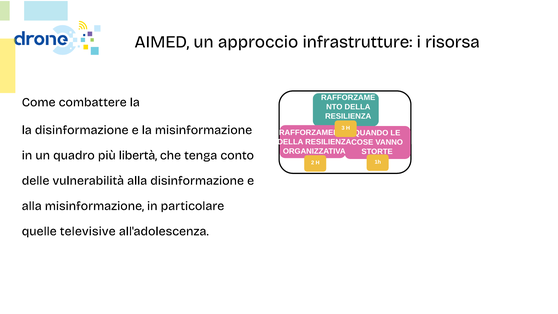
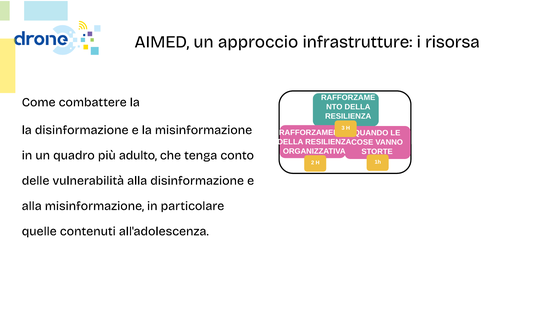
libertà: libertà -> adulto (138, 155)
televisive: televisive -> contenuti (88, 231)
